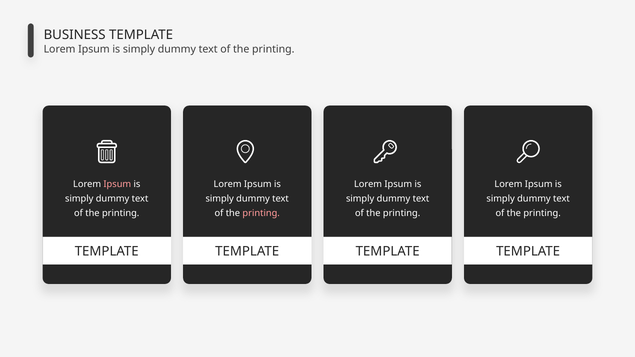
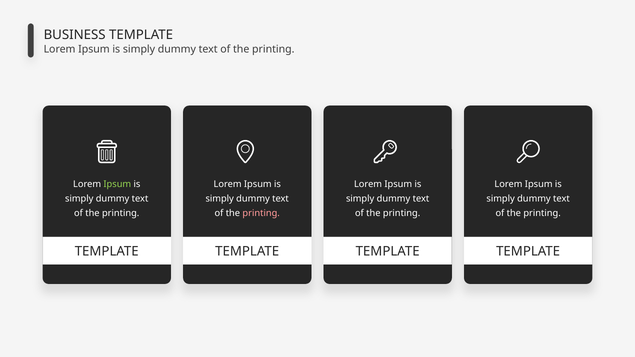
Ipsum colour: pink -> light green (117, 184)
